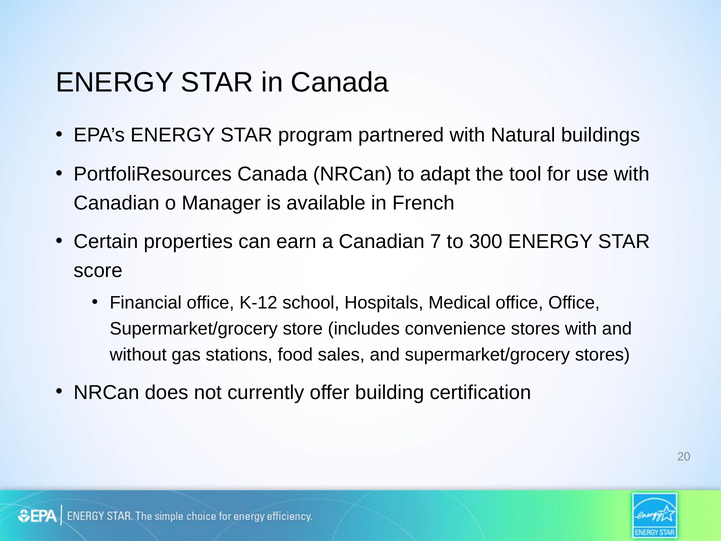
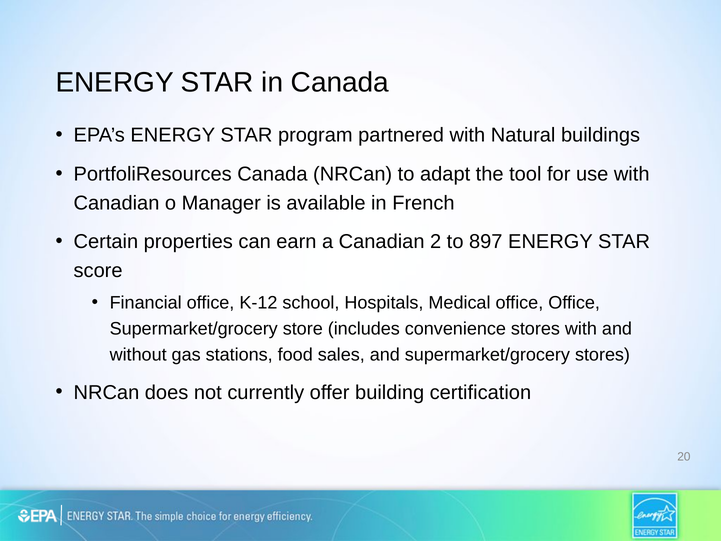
7: 7 -> 2 (436, 242)
300: 300 -> 897 (486, 242)
